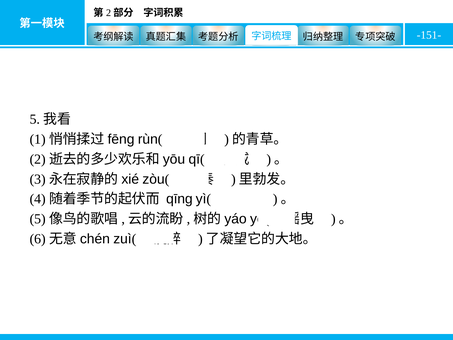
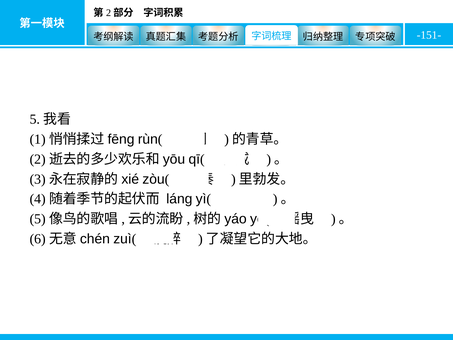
qīng: qīng -> láng (179, 199)
